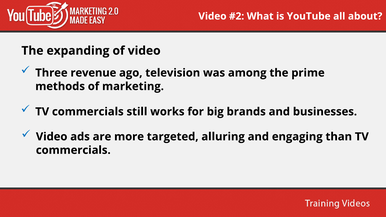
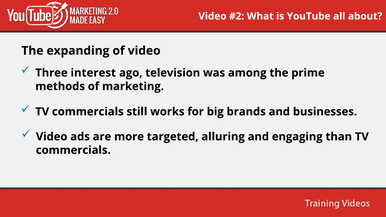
revenue: revenue -> interest (93, 73)
